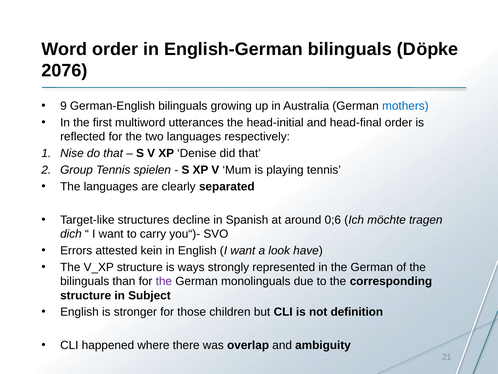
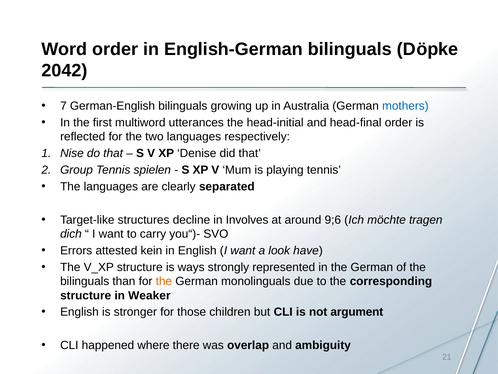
2076: 2076 -> 2042 (64, 71)
9: 9 -> 7 (63, 106)
Spanish: Spanish -> Involves (247, 219)
0;6: 0;6 -> 9;6 (333, 219)
the colour: purple -> orange (164, 281)
Subject: Subject -> Weaker (149, 295)
definition: definition -> argument (357, 312)
